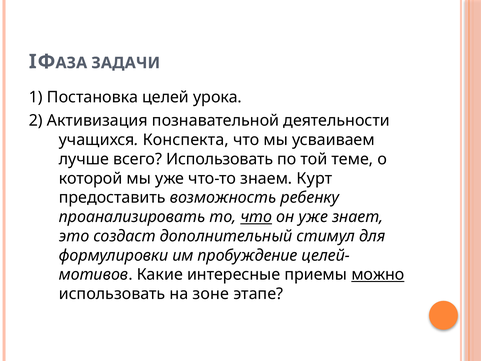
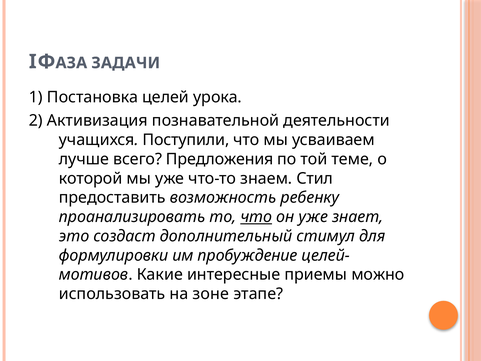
Конспекта: Конспекта -> Поступили (186, 140)
всего Использовать: Использовать -> Предложения (220, 159)
Курт: Курт -> Стил (315, 178)
можно underline: present -> none (378, 274)
